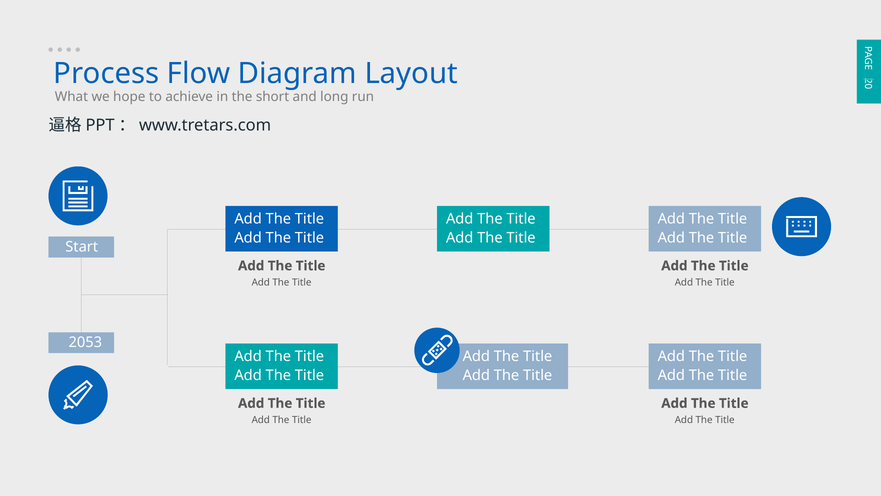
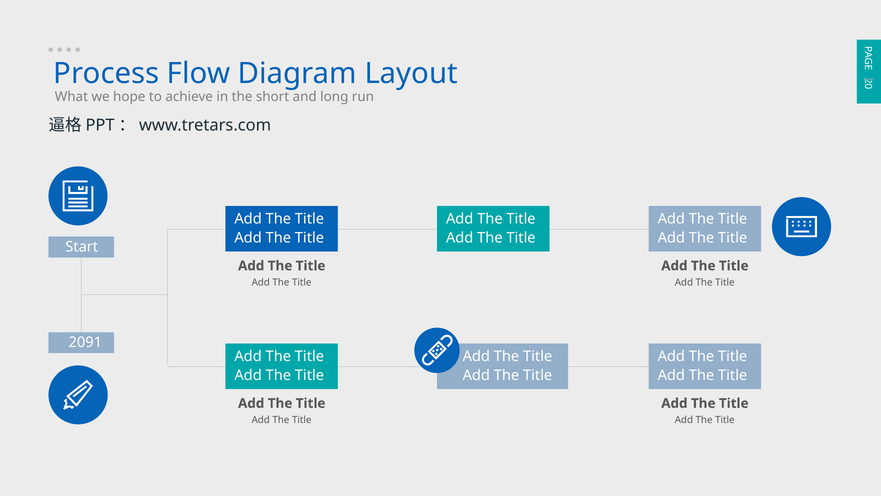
2053: 2053 -> 2091 (85, 342)
